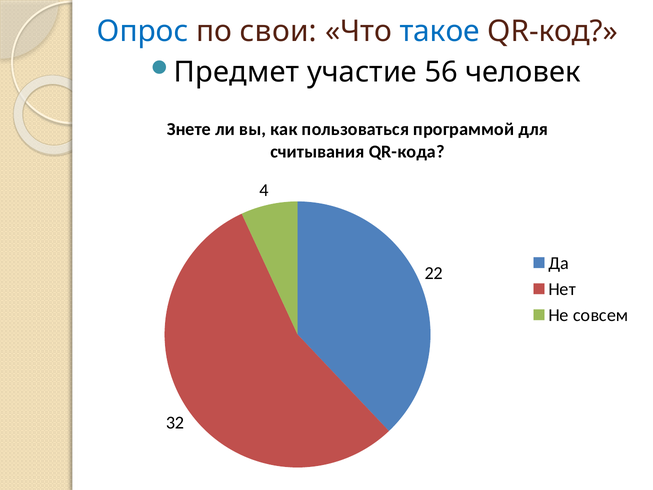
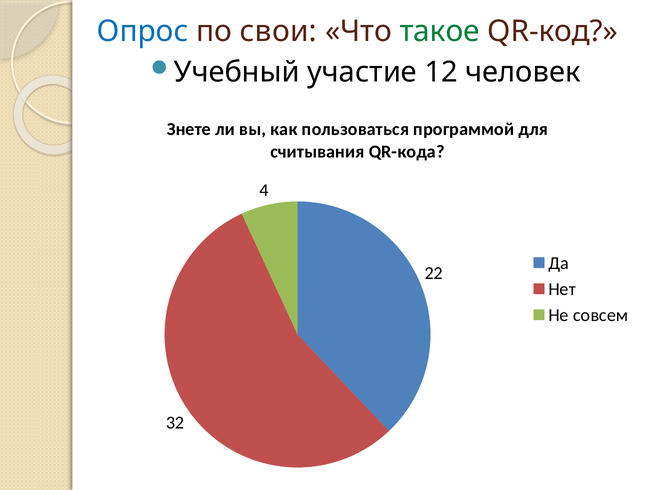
такое colour: blue -> green (440, 32)
Предмет: Предмет -> Учебный (237, 72)
56: 56 -> 12 (441, 72)
